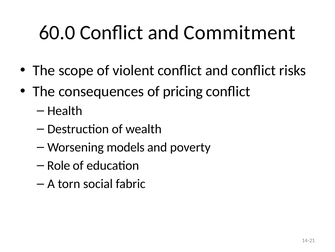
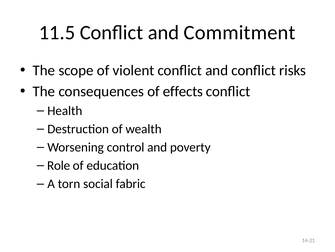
60.0: 60.0 -> 11.5 (57, 32)
pricing: pricing -> effects (183, 91)
models: models -> control (126, 147)
